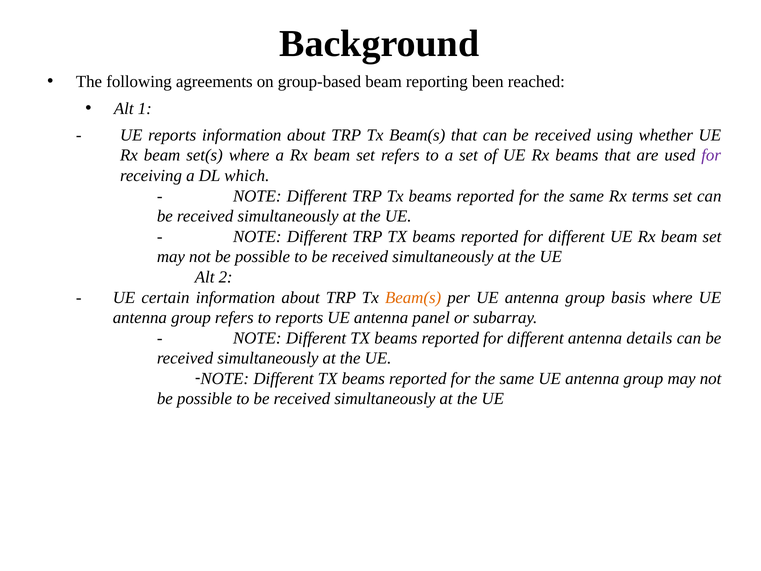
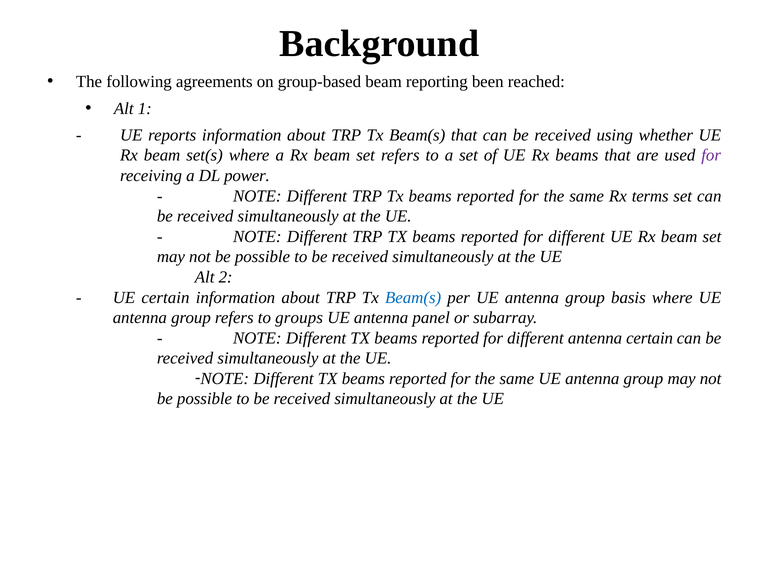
which: which -> power (247, 176)
Beam(s colour: orange -> blue (413, 297)
to reports: reports -> groups (299, 318)
antenna details: details -> certain (650, 338)
